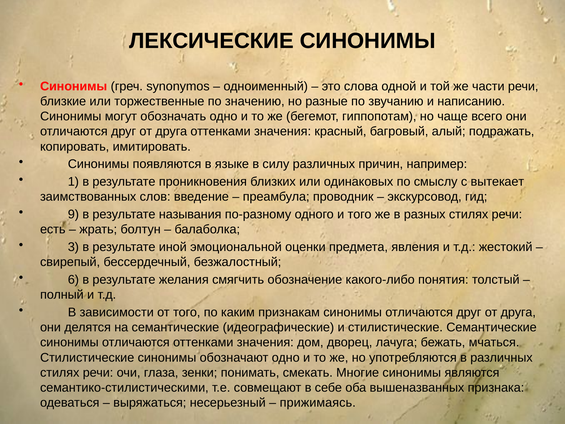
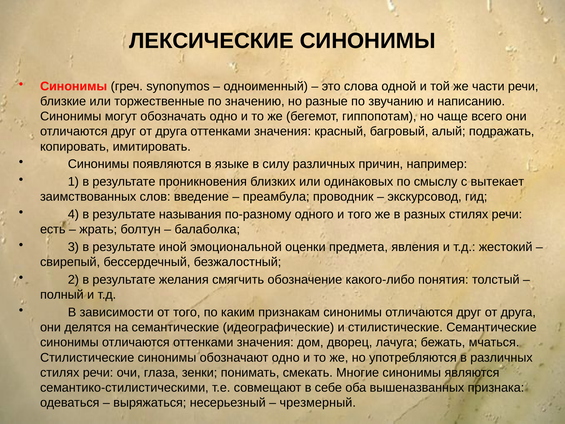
9: 9 -> 4 (73, 214)
6: 6 -> 2 (73, 280)
прижимаясь: прижимаясь -> чрезмерный (318, 403)
